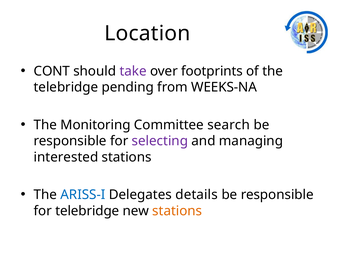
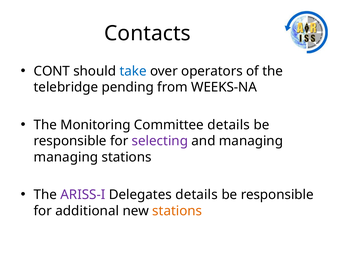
Location: Location -> Contacts (147, 33)
take colour: purple -> blue (133, 71)
footprints: footprints -> operators (212, 71)
Committee search: search -> details (229, 125)
interested: interested -> managing (66, 157)
ARISS-I colour: blue -> purple (83, 195)
for telebridge: telebridge -> additional (87, 211)
